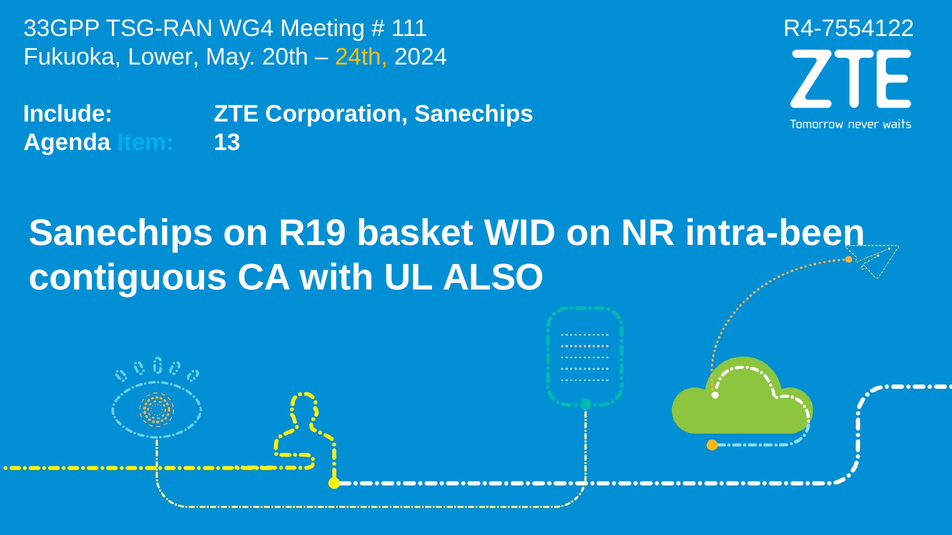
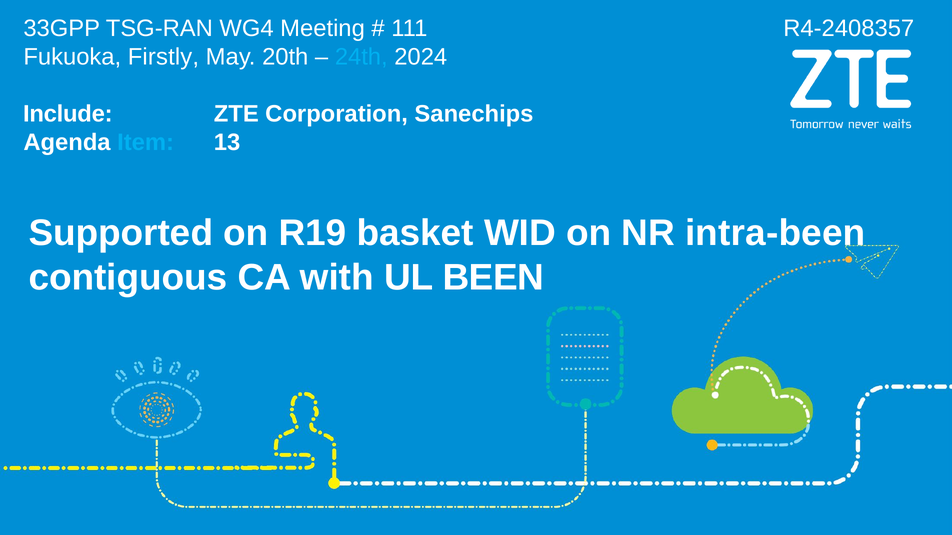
R4-7554122: R4-7554122 -> R4-2408357 (849, 29)
Lower: Lower -> Firstly (163, 57)
24th colour: yellow -> light blue (361, 57)
Sanechips: Sanechips -> Supported (121, 234)
ALSO: ALSO -> BEEN (493, 278)
